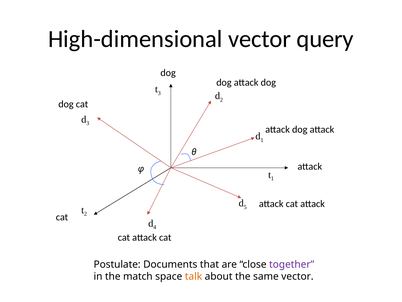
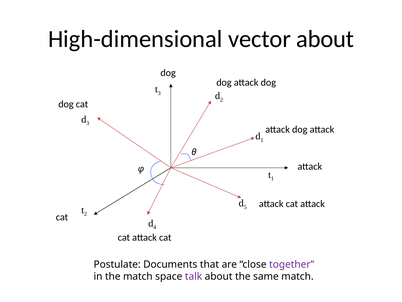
vector query: query -> about (325, 39)
talk colour: orange -> purple (194, 276)
same vector: vector -> match (297, 276)
